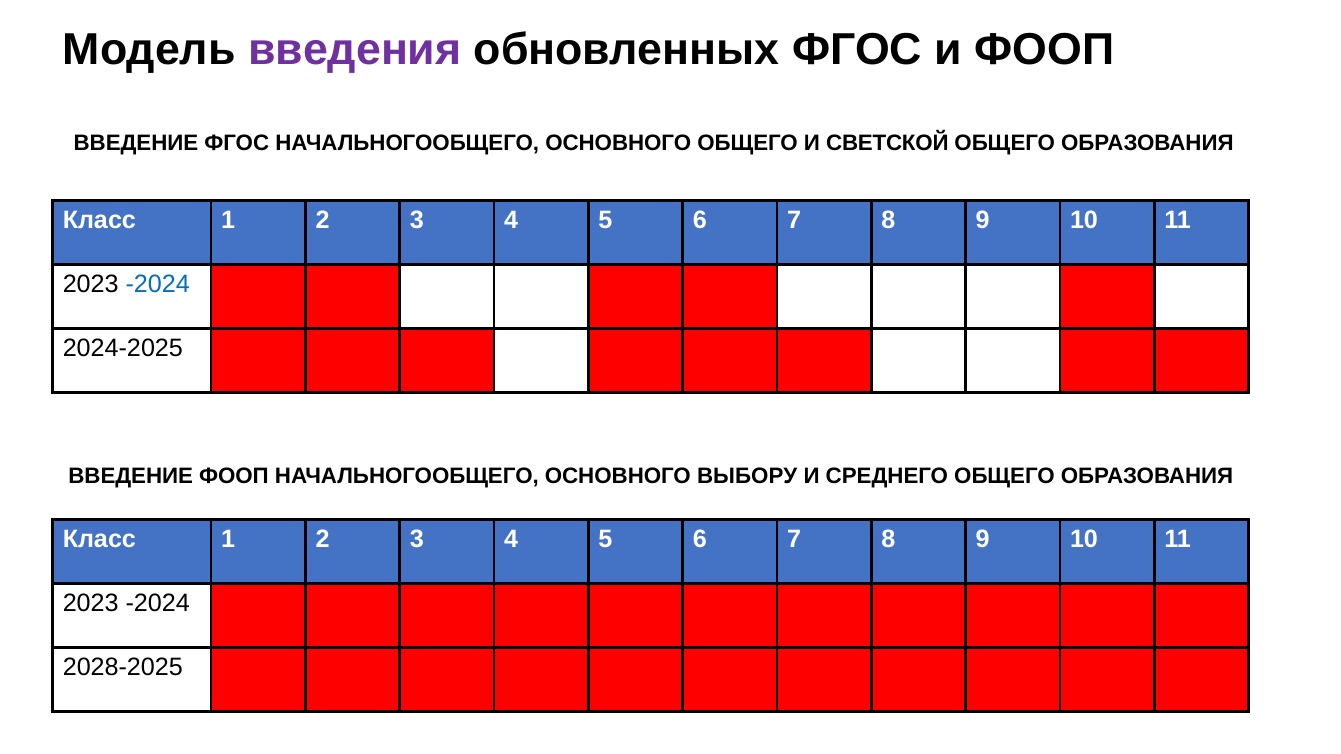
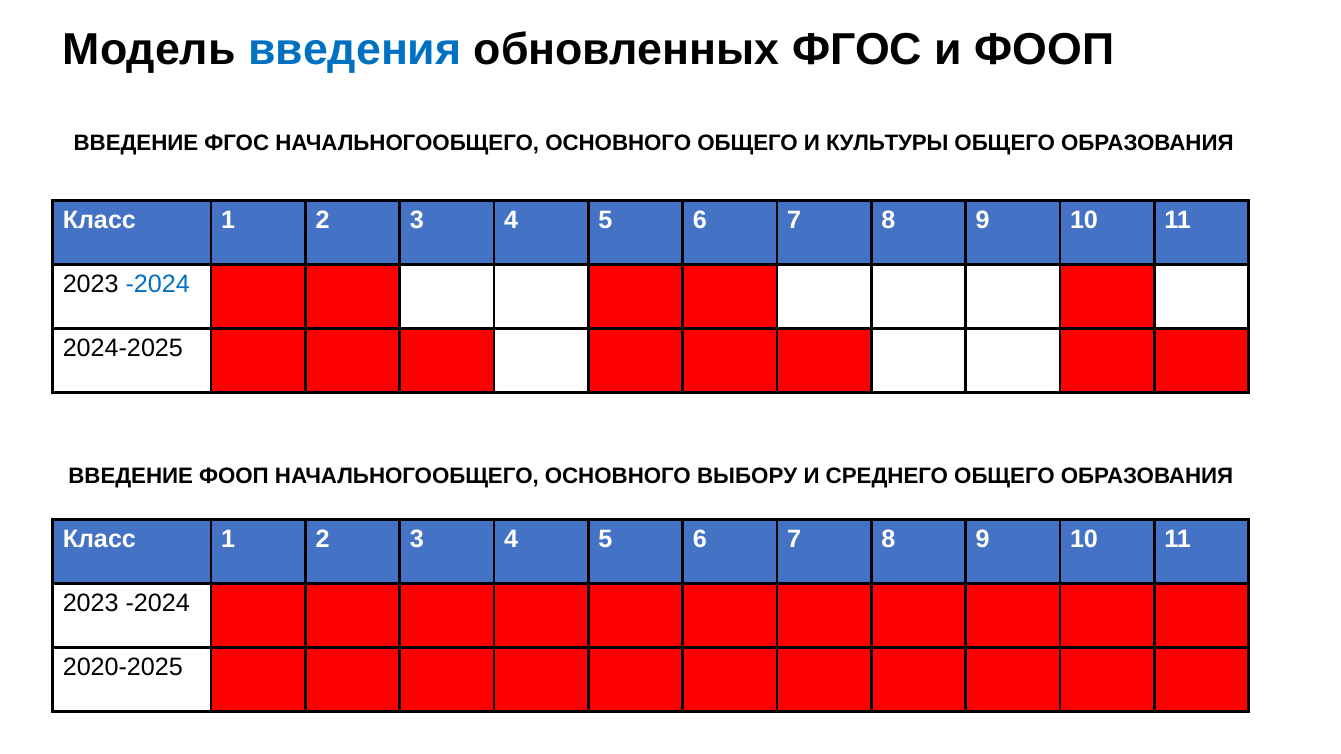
введения colour: purple -> blue (355, 49)
СВЕТСКОЙ: СВЕТСКОЙ -> КУЛЬТУРЫ (887, 144)
2028-2025: 2028-2025 -> 2020-2025 (123, 667)
